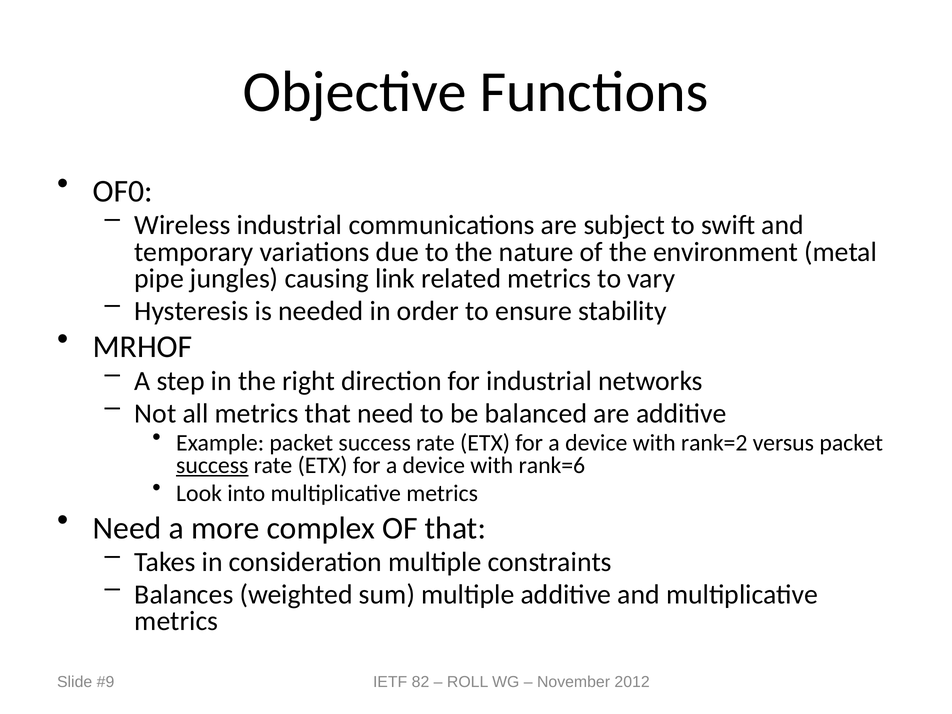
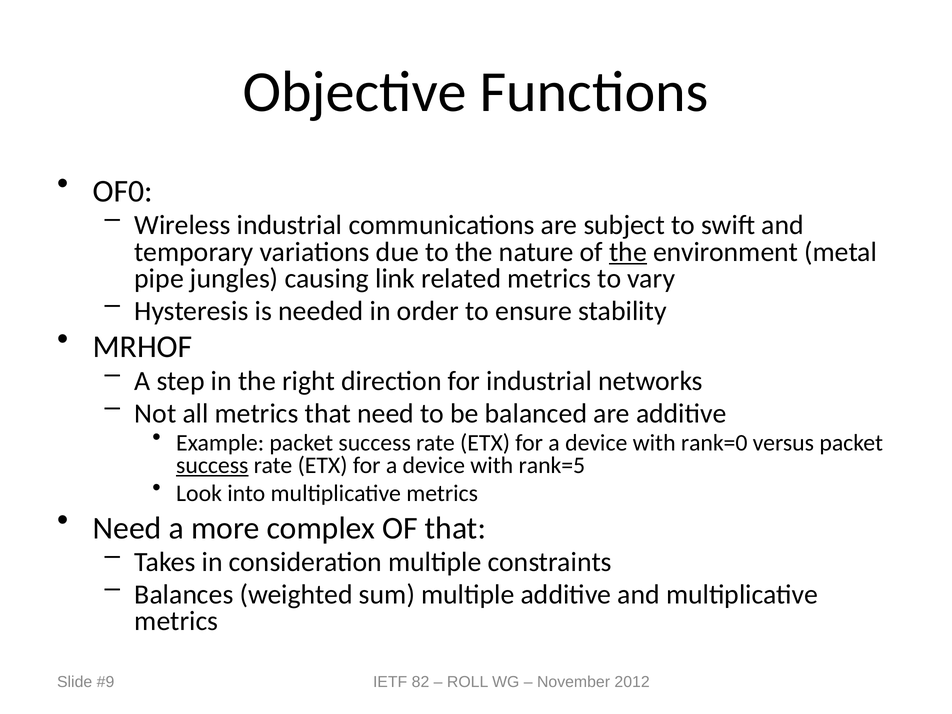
the underline: none -> present (628, 252)
rank=2: rank=2 -> rank=0 (714, 443)
rank=6: rank=6 -> rank=5 (552, 466)
